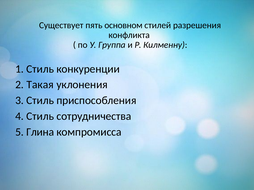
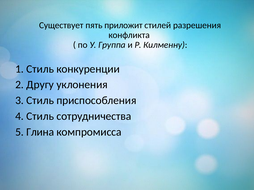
основном: основном -> приложит (123, 25)
Такая: Такая -> Другу (40, 85)
